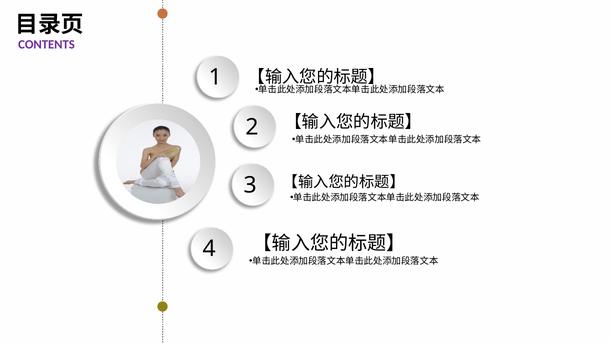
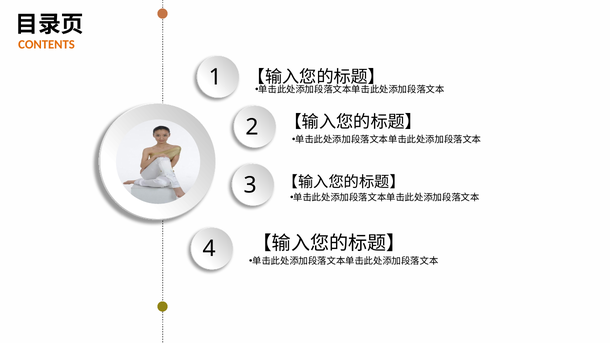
CONTENTS colour: purple -> orange (47, 44)
